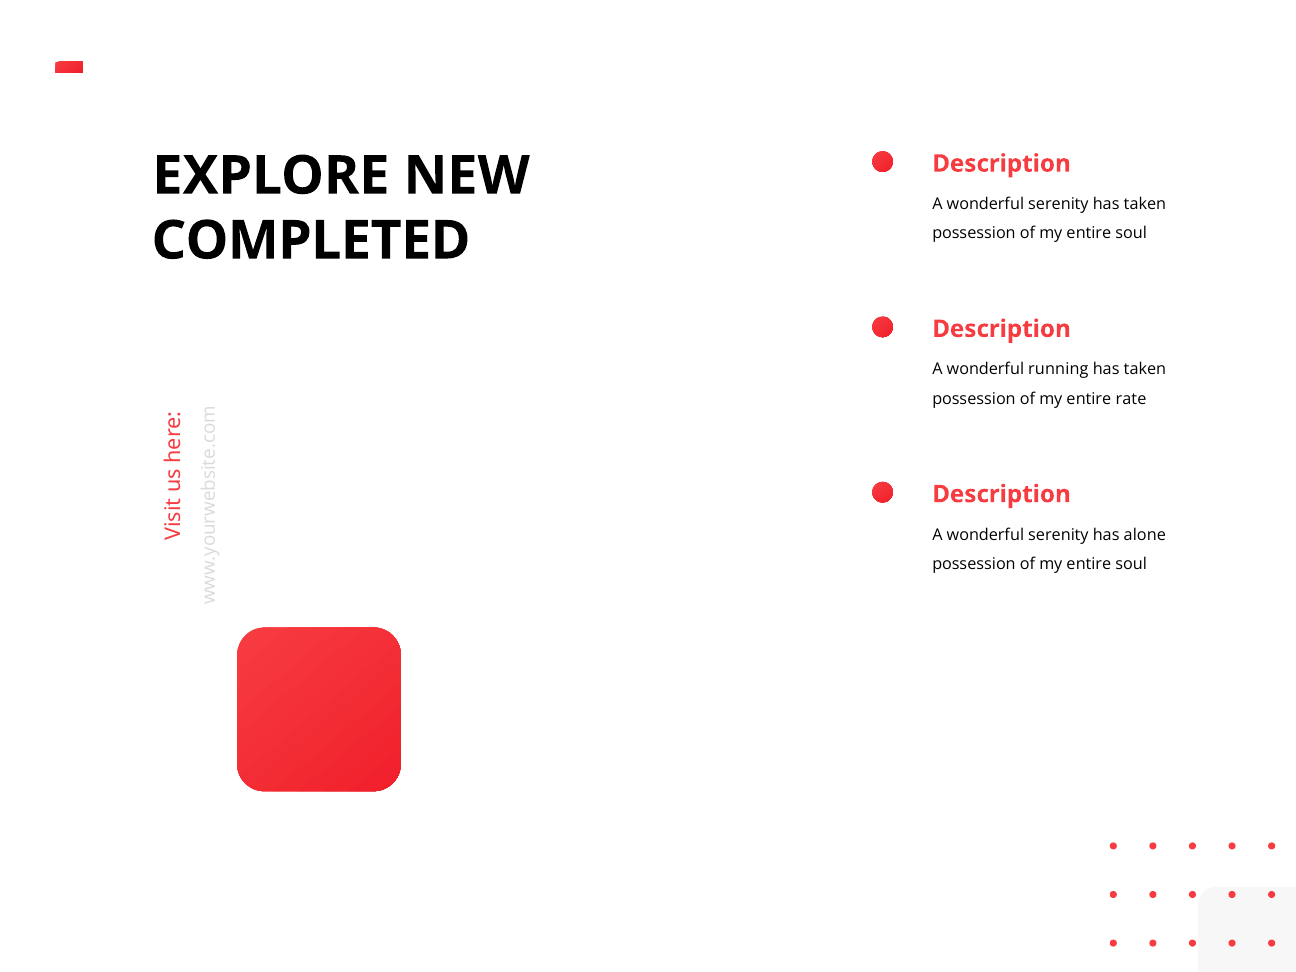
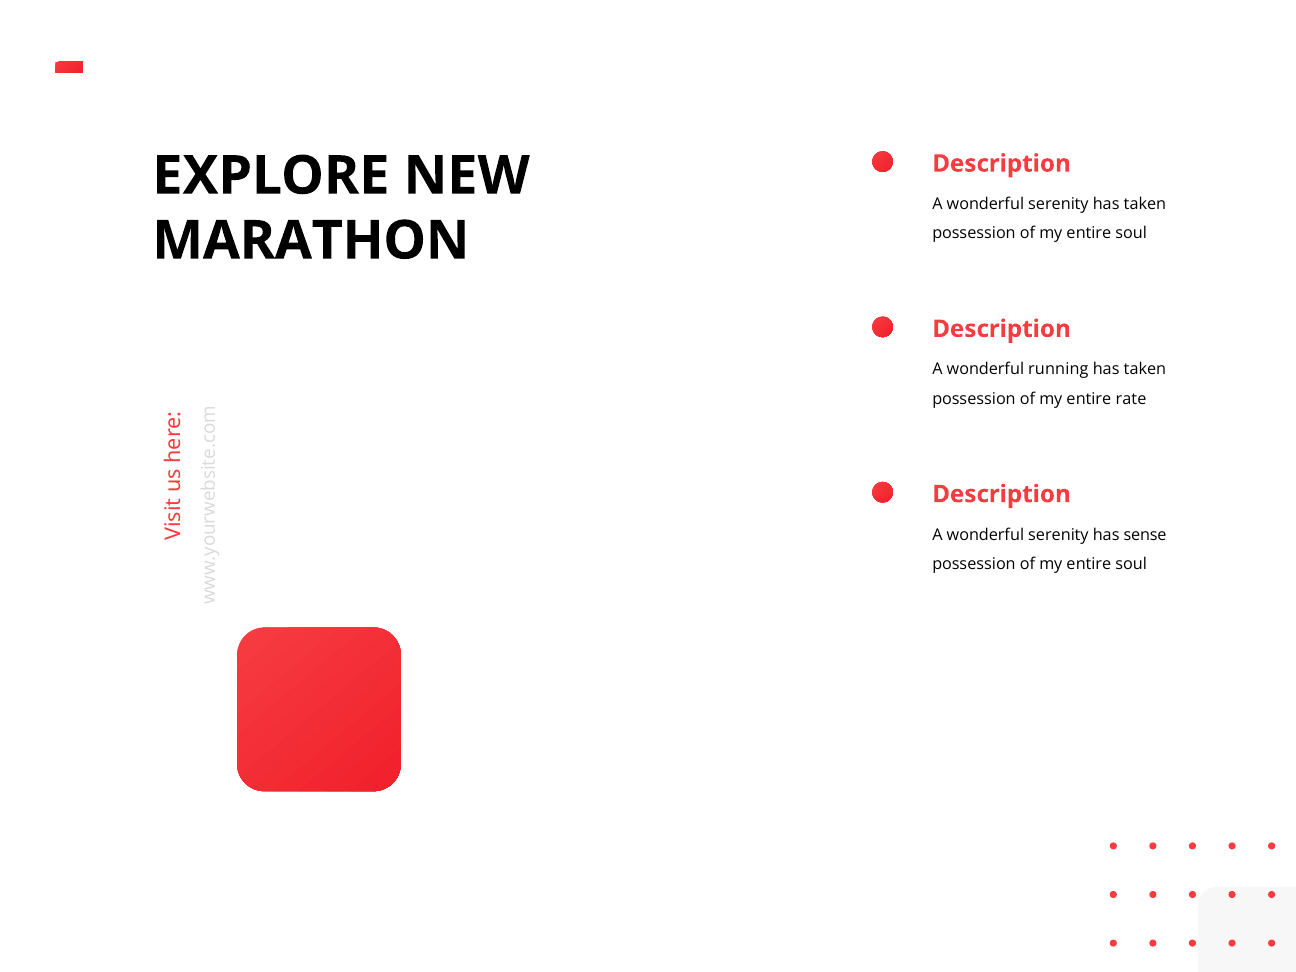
COMPLETED: COMPLETED -> MARATHON (311, 241)
alone: alone -> sense (1145, 535)
